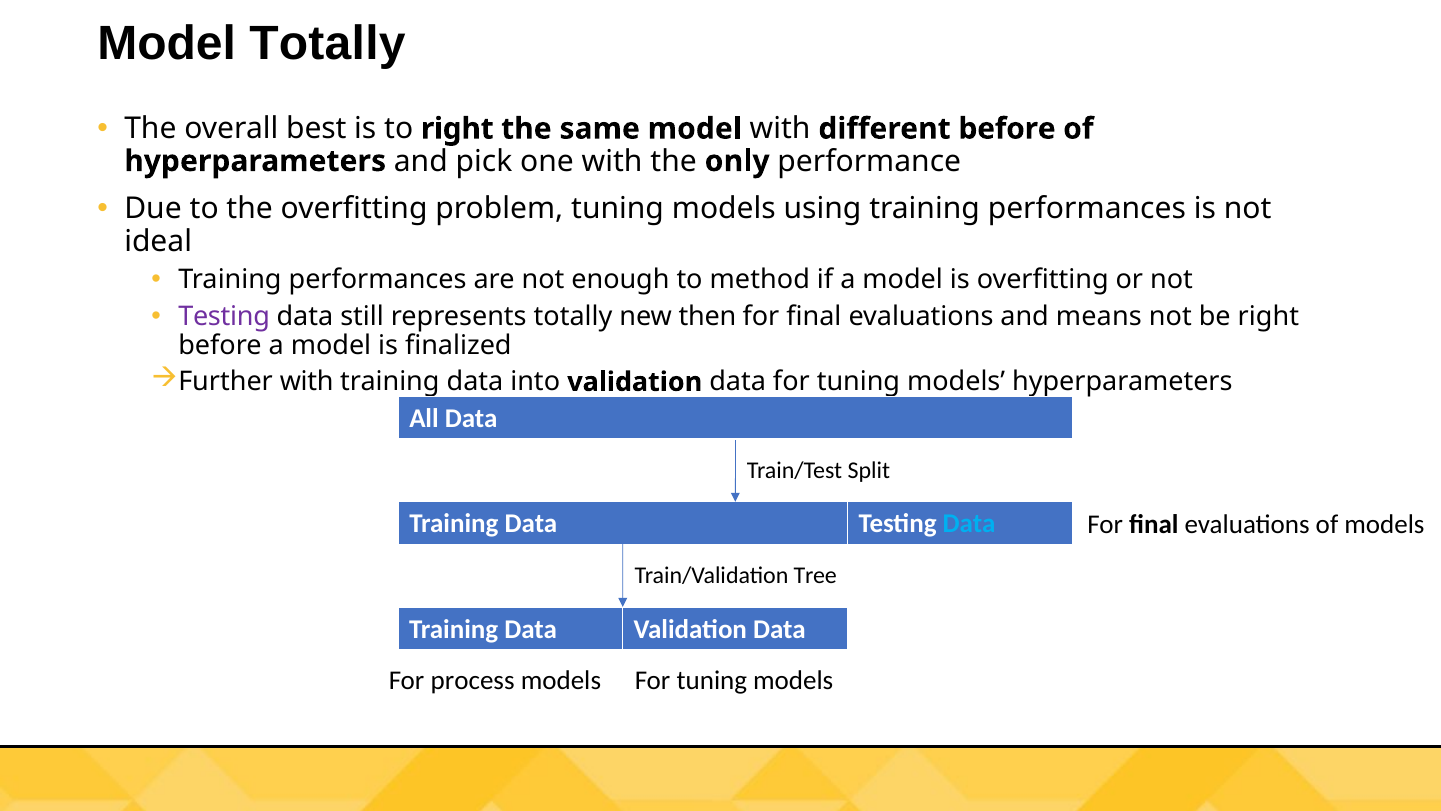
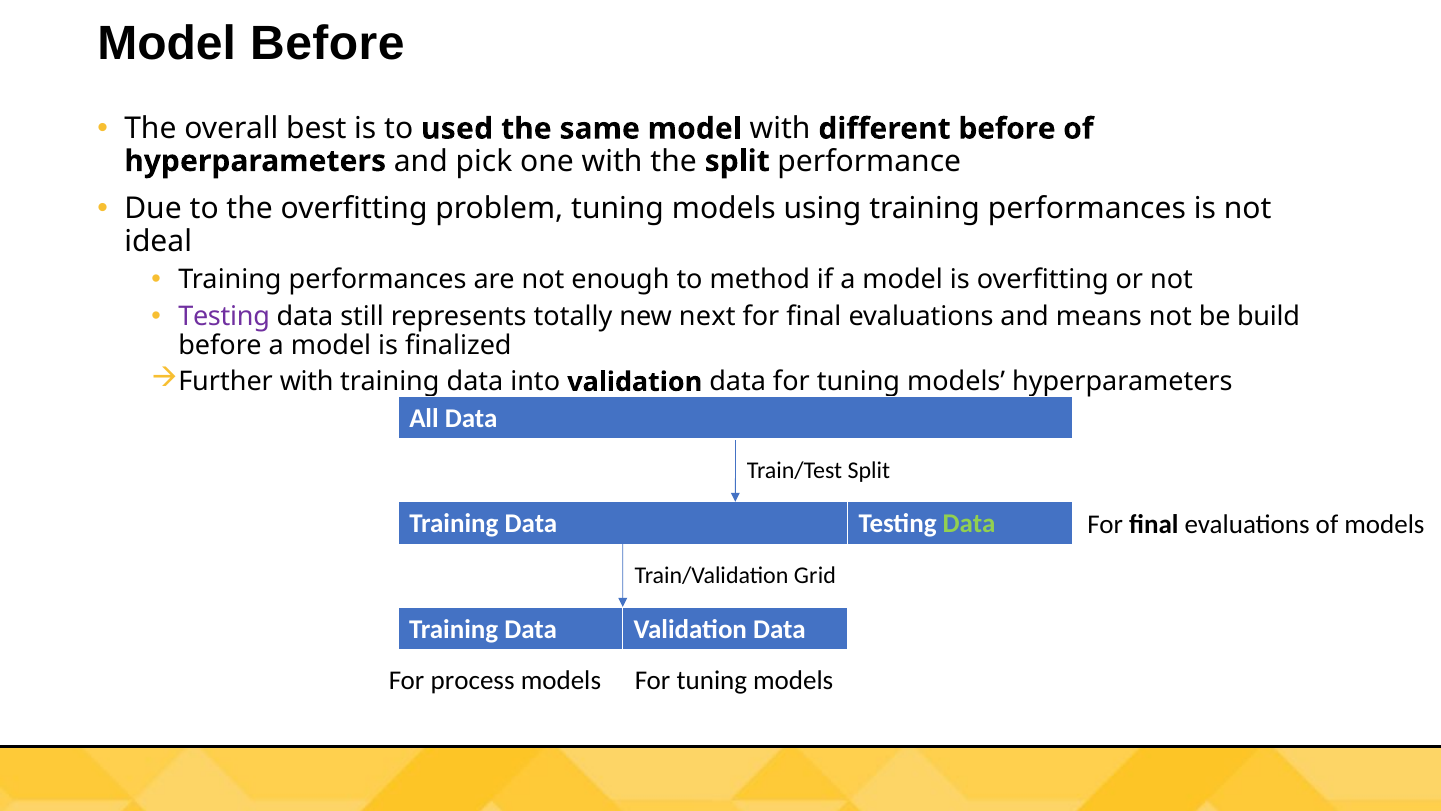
Model Totally: Totally -> Before (327, 44)
to right: right -> used (457, 129)
the only: only -> split (737, 161)
then: then -> next (707, 316)
be right: right -> build (1269, 316)
Data colour: light blue -> light green (969, 524)
Tree: Tree -> Grid (815, 576)
